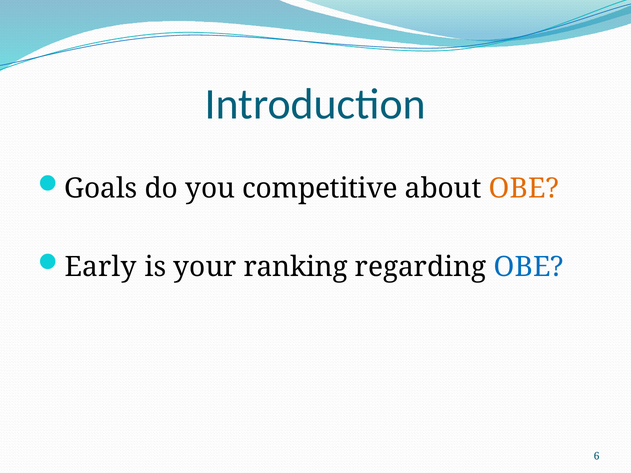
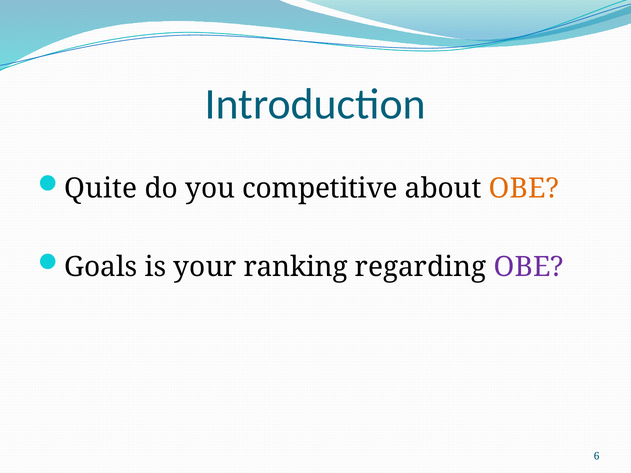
Goals: Goals -> Quite (101, 188)
Early: Early -> Goals (101, 267)
OBE colour: blue -> purple (529, 267)
